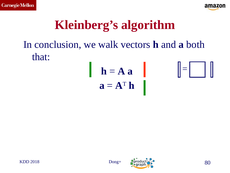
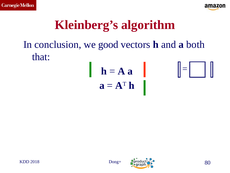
walk: walk -> good (108, 44)
